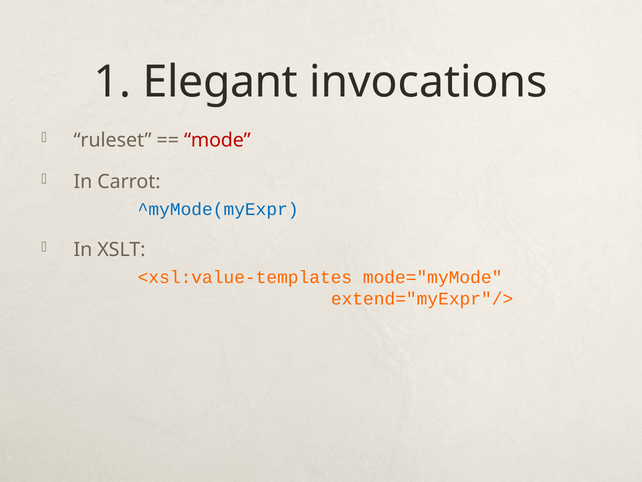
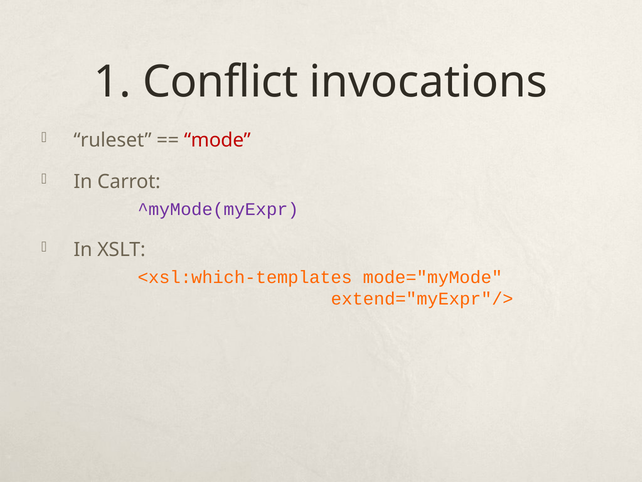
Elegant: Elegant -> Conflict (220, 82)
^myMode(myExpr colour: blue -> purple (218, 209)
<xsl:value-templates: <xsl:value-templates -> <xsl:which-templates (245, 277)
